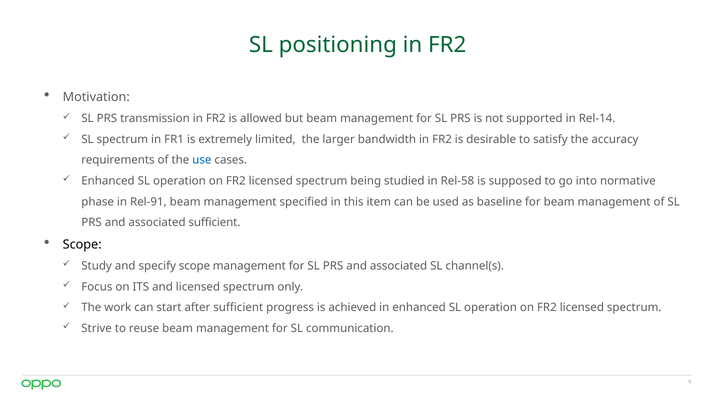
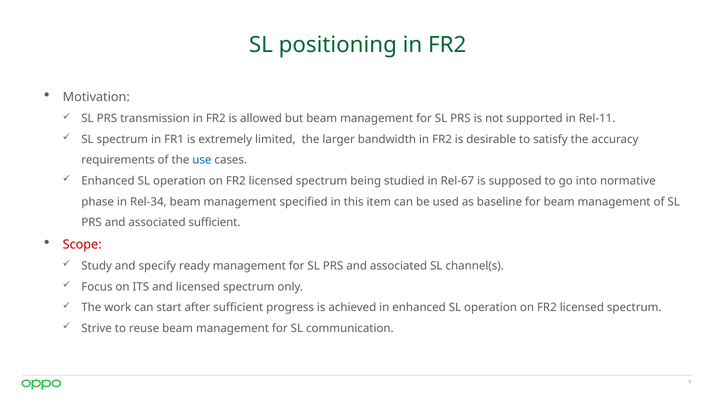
Rel-14: Rel-14 -> Rel-11 (597, 119)
Rel-58: Rel-58 -> Rel-67 (457, 181)
Rel-91: Rel-91 -> Rel-34 (148, 202)
Scope colour: black -> red (82, 245)
specify scope: scope -> ready (194, 266)
